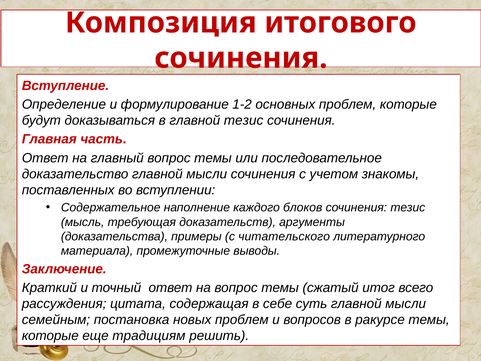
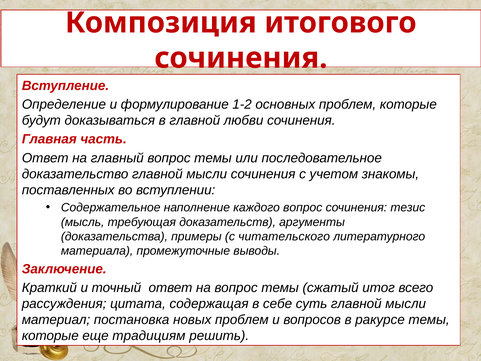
главной тезис: тезис -> любви (244, 120)
каждого блоков: блоков -> вопрос (303, 207)
семейным: семейным -> материал (56, 320)
